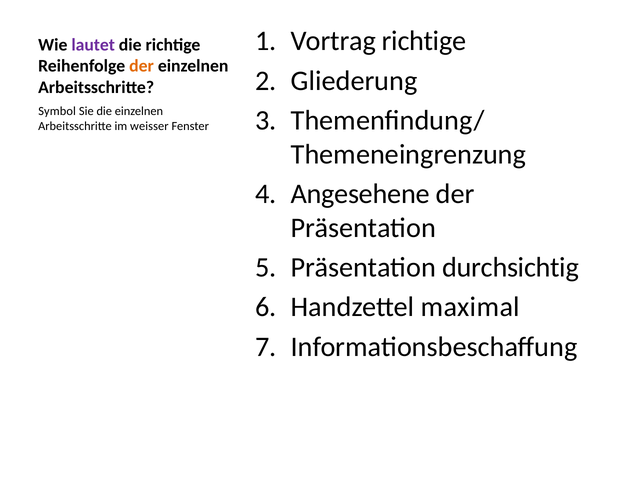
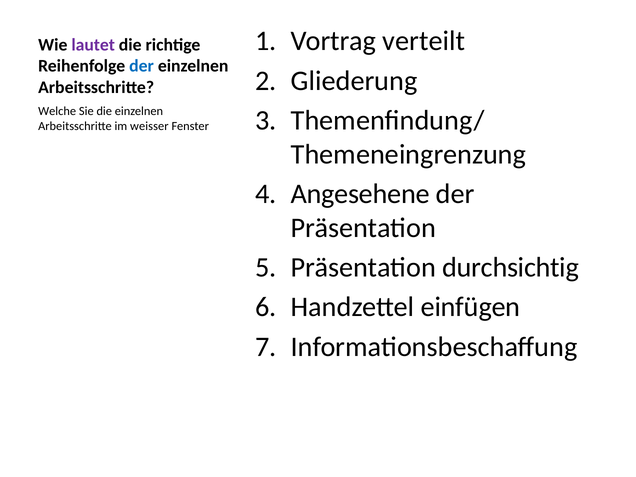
Vortrag richtige: richtige -> verteilt (424, 41)
der colour: orange -> blue (142, 66)
Symbol: Symbol -> Welche (57, 111)
maximal: maximal -> einfügen (471, 307)
